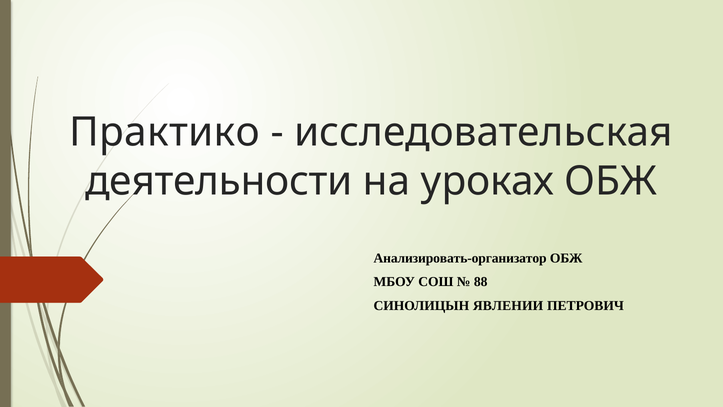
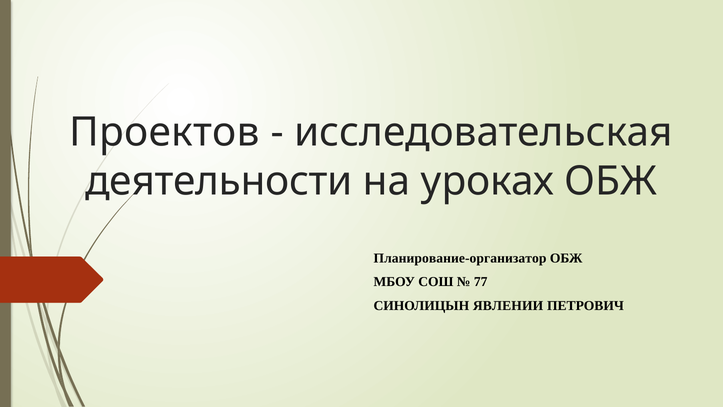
Практико: Практико -> Проектов (165, 132)
Анализировать-организатор: Анализировать-организатор -> Планирование-организатор (460, 258)
88: 88 -> 77 (481, 282)
